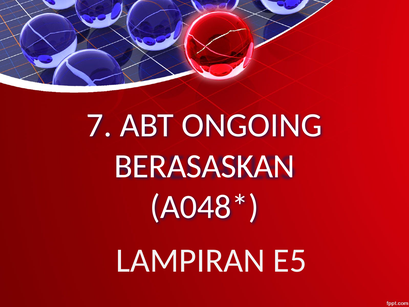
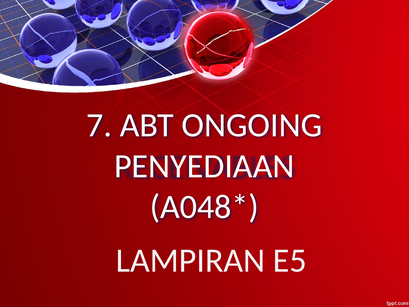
BERASASKAN: BERASASKAN -> PENYEDIAAN (204, 166)
